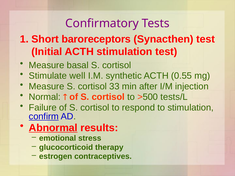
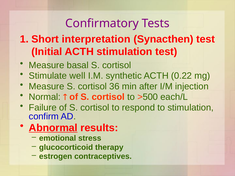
baroreceptors: baroreceptors -> interpretation (96, 39)
0.55: 0.55 -> 0.22 (182, 76)
33: 33 -> 36 (114, 87)
tests/L: tests/L -> each/L (174, 97)
confirm underline: present -> none (44, 117)
